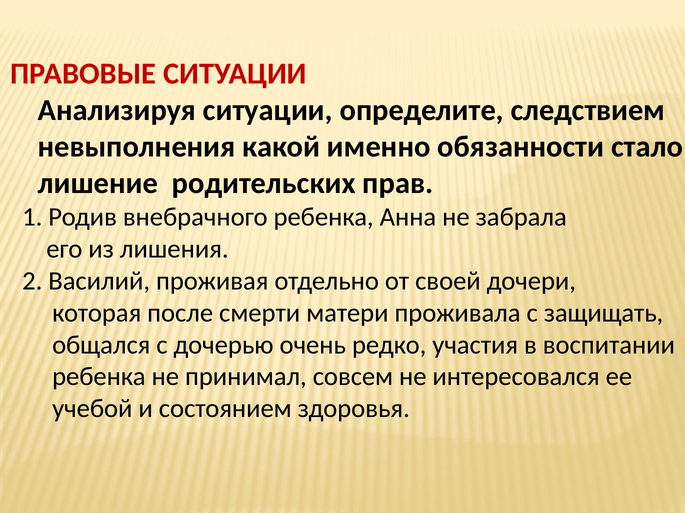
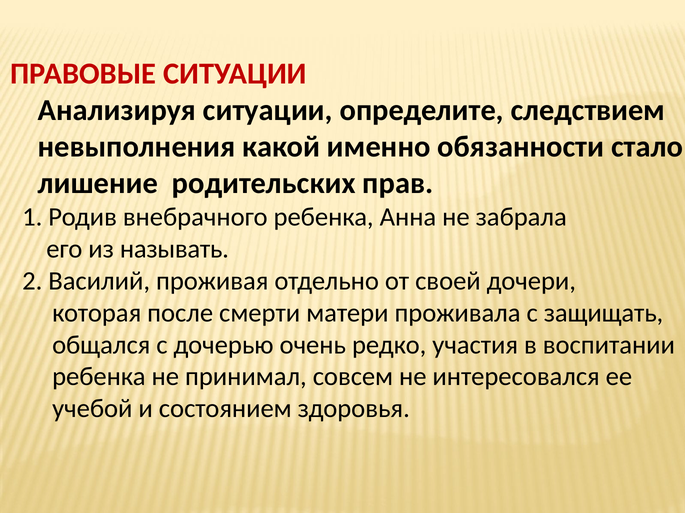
лишения: лишения -> называть (174, 249)
